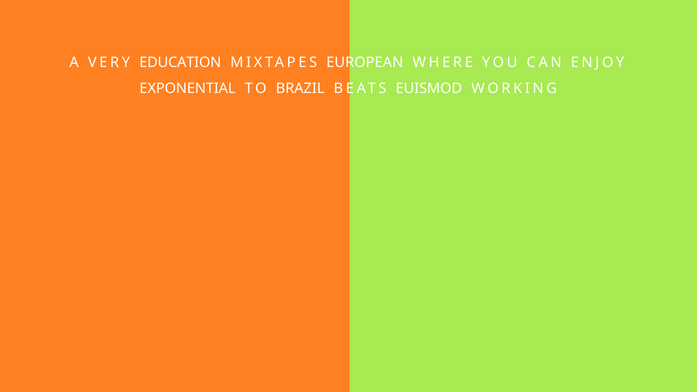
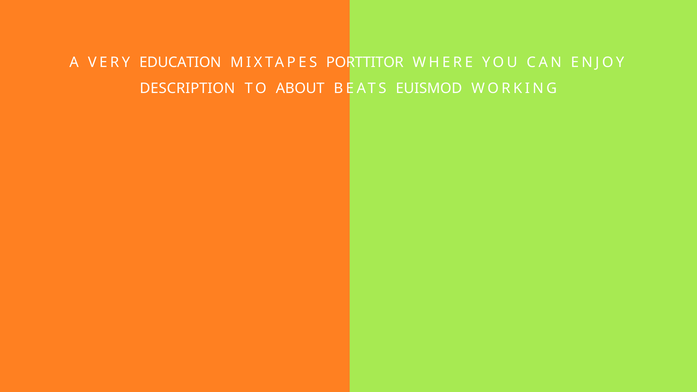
EUROPEAN: EUROPEAN -> PORTTITOR (365, 62)
EXPONENTIAL: EXPONENTIAL -> DESCRIPTION (187, 89)
BRAZIL: BRAZIL -> ABOUT (300, 89)
